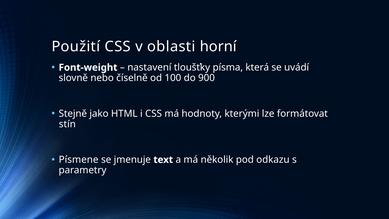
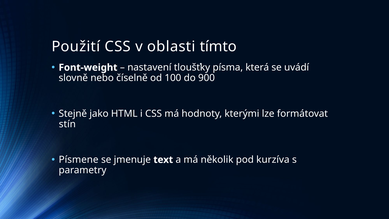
horní: horní -> tímto (218, 46)
odkazu: odkazu -> kurzíva (273, 160)
